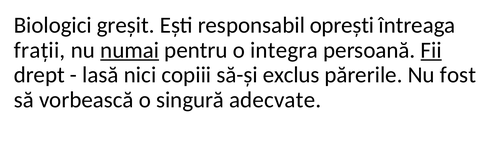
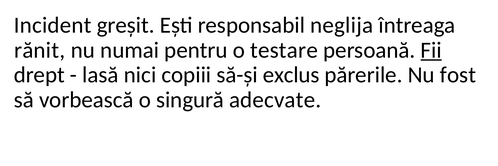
Biologici: Biologici -> Incident (53, 25)
oprești: oprești -> neglija (342, 25)
frații: frații -> rănit (40, 50)
numai underline: present -> none (130, 50)
integra: integra -> testare (284, 50)
